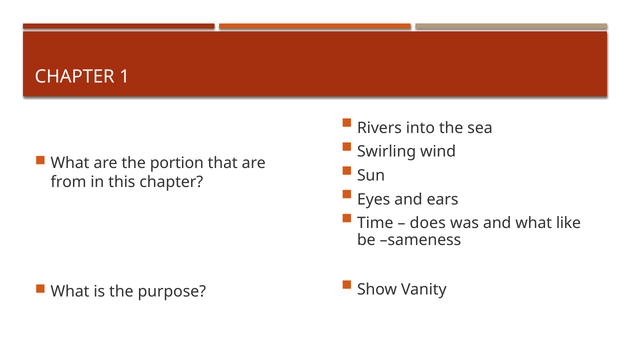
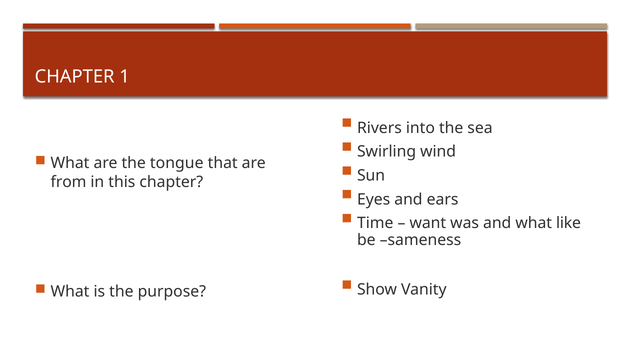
portion: portion -> tongue (177, 163)
does: does -> want (428, 223)
